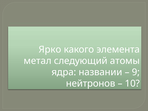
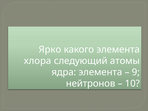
метал: метал -> хлора (38, 61)
ядра названии: названии -> элемента (100, 72)
